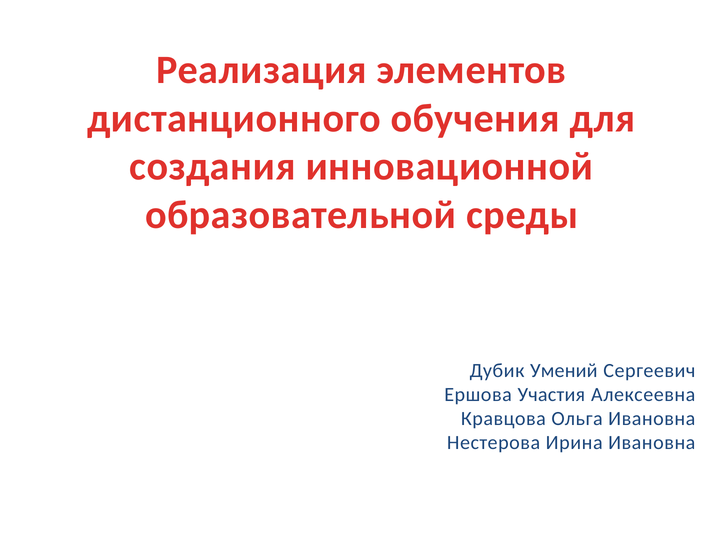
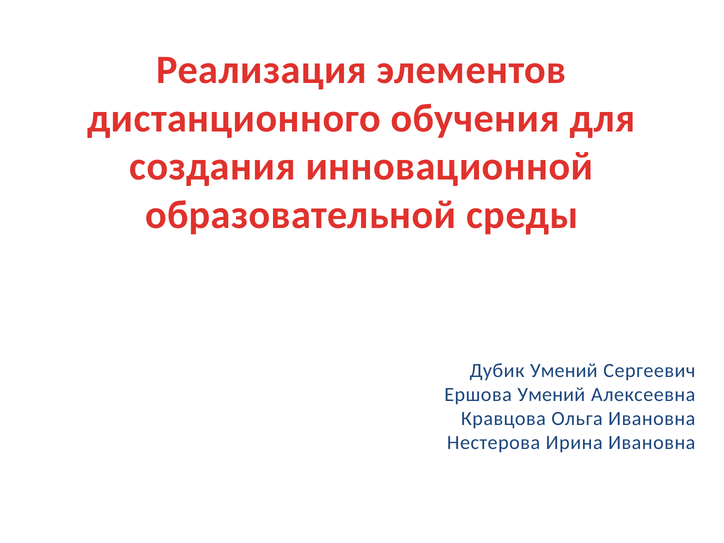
Ершова Участия: Участия -> Умений (551, 395)
